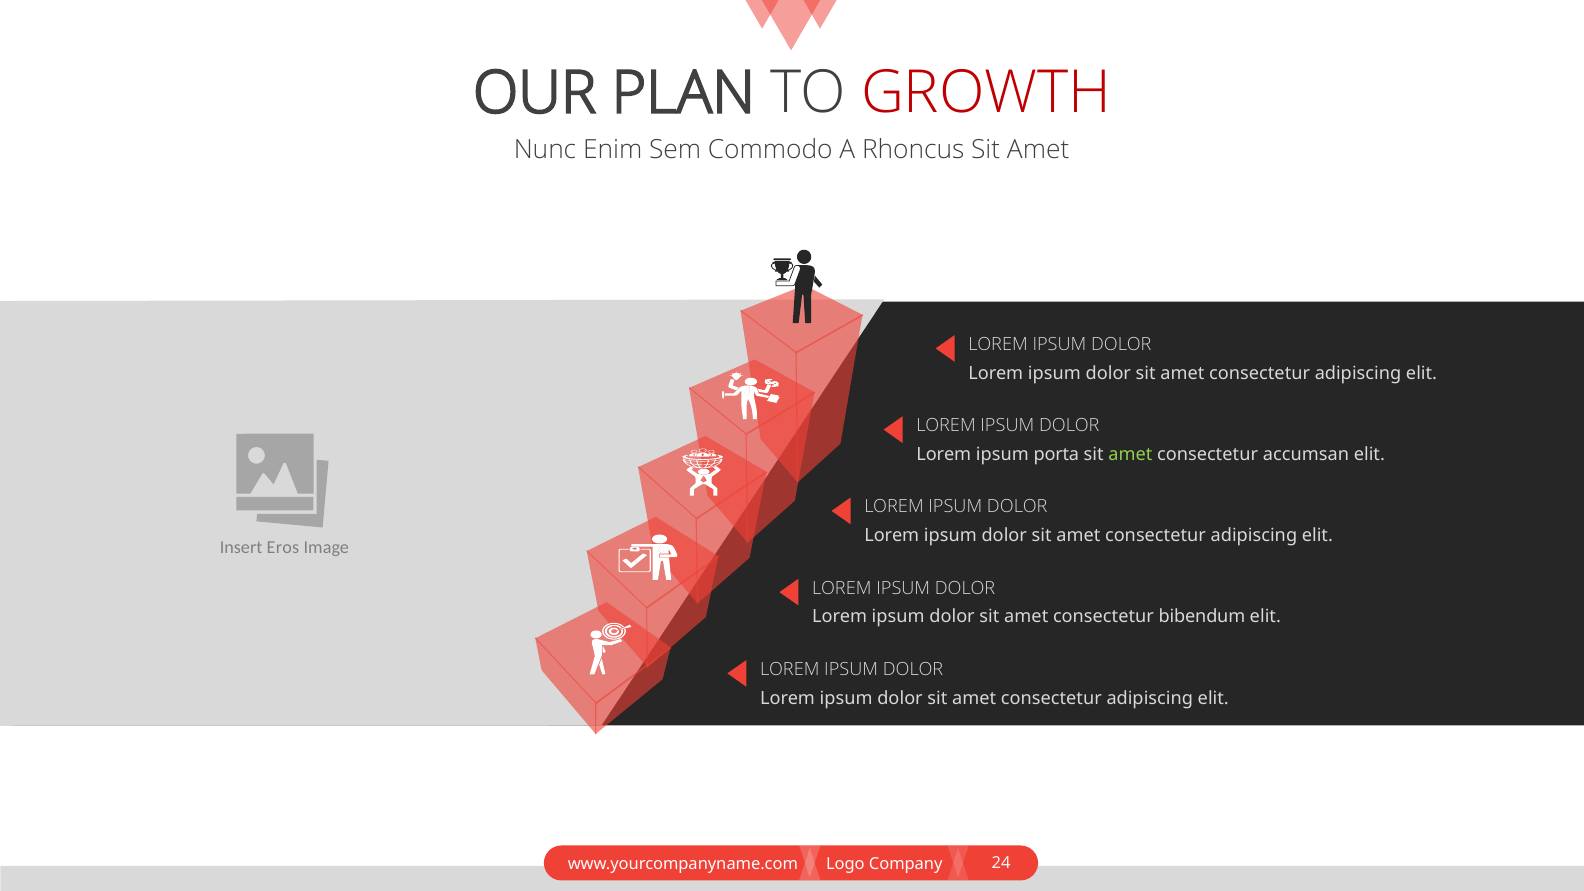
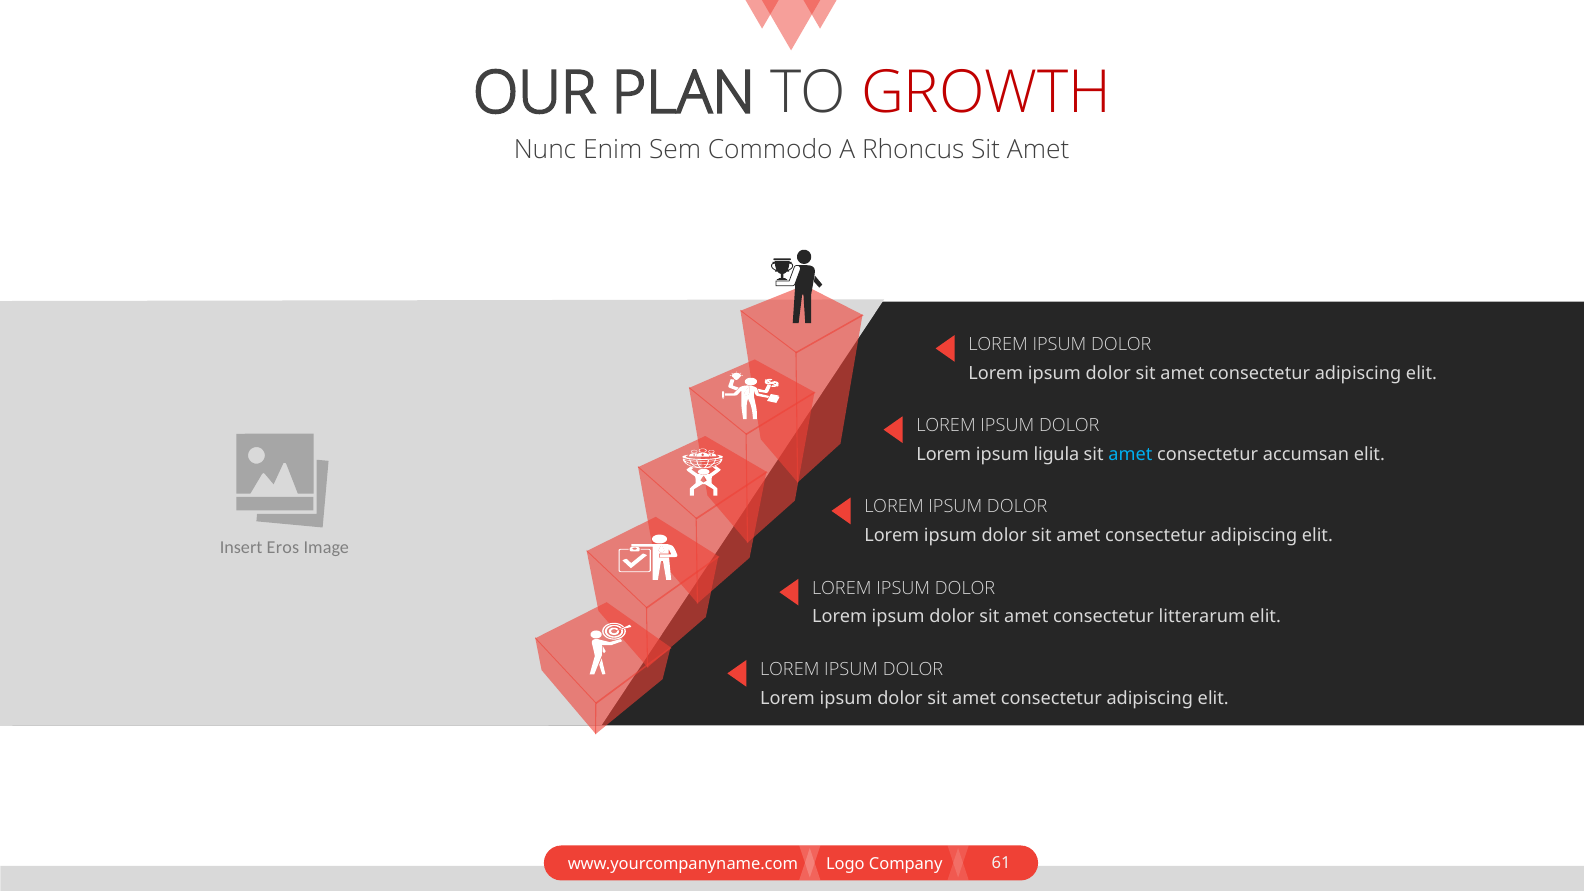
porta: porta -> ligula (1056, 454)
amet colour: light green -> light blue (1130, 454)
bibendum: bibendum -> litterarum (1202, 617)
24: 24 -> 61 (1001, 863)
